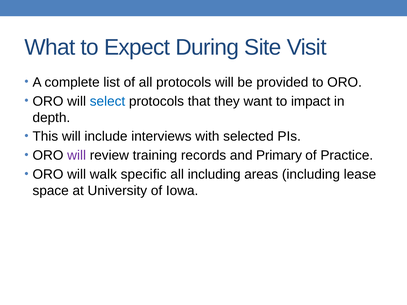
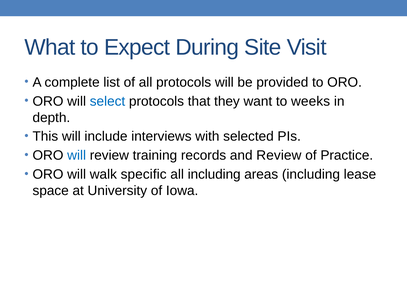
impact: impact -> weeks (311, 101)
will colour: purple -> blue (77, 156)
and Primary: Primary -> Review (279, 156)
